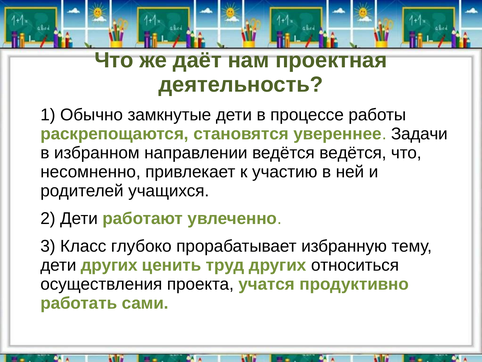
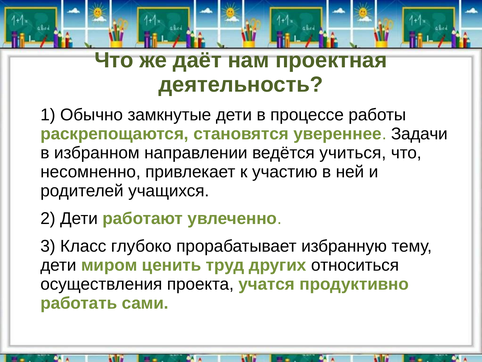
ведётся ведётся: ведётся -> учиться (353, 153)
дети других: других -> миром (109, 265)
